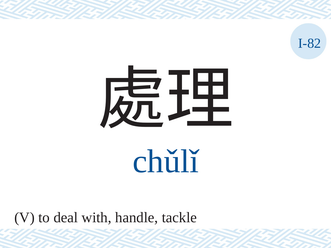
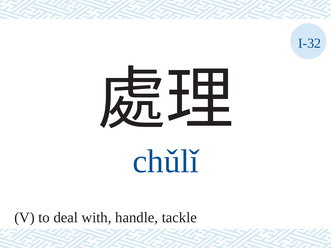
I-82: I-82 -> I-32 (310, 43)
